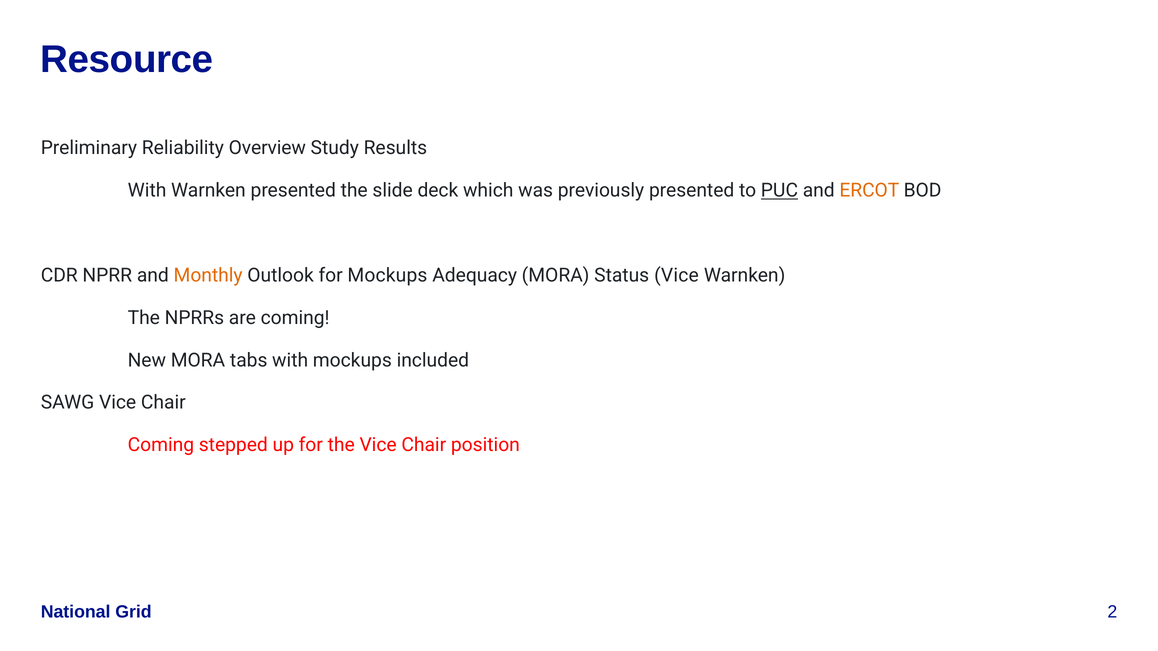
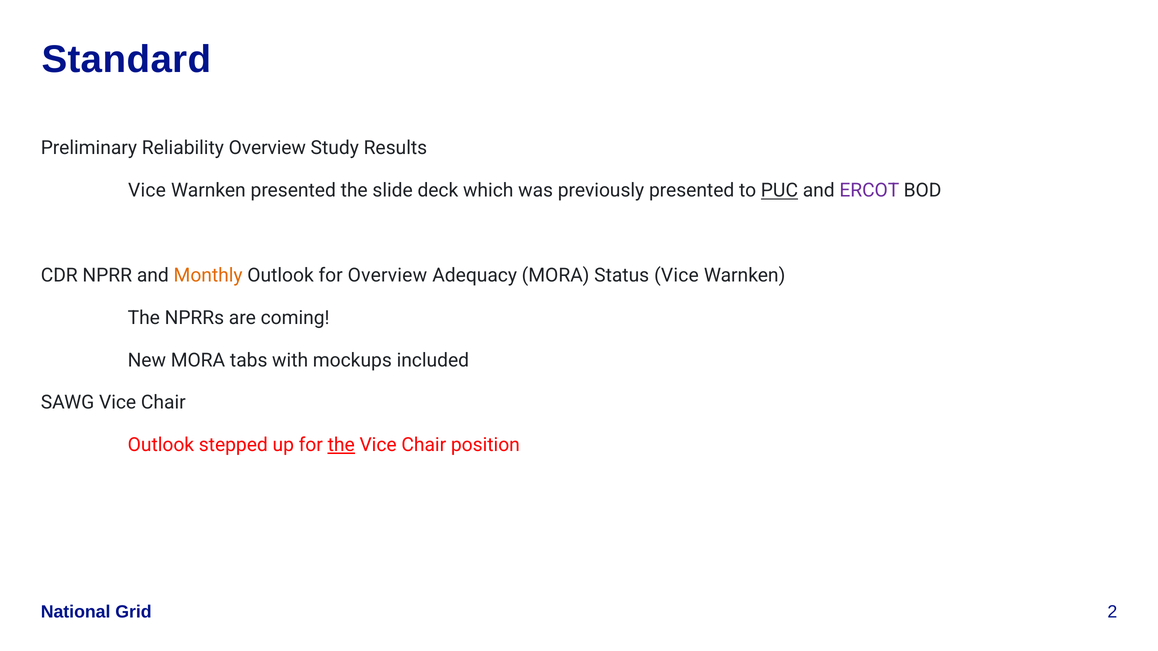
Resource: Resource -> Standard (126, 60)
With: With -> Vice (147, 191)
ERCOT colour: orange -> purple (869, 191)
for Mockups: Mockups -> Overview (387, 276)
Coming: Coming -> Outlook (161, 445)
the underline: none -> present (341, 445)
